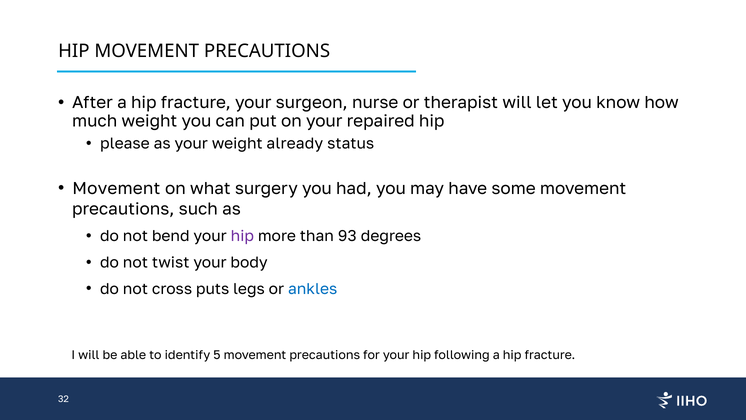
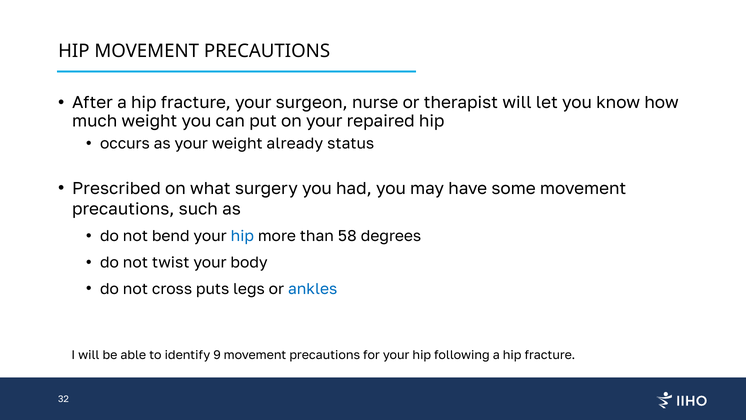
please: please -> occurs (125, 143)
Movement: Movement -> Prescribed (116, 188)
hip colour: purple -> blue (242, 236)
93: 93 -> 58 (347, 236)
5: 5 -> 9 (217, 355)
